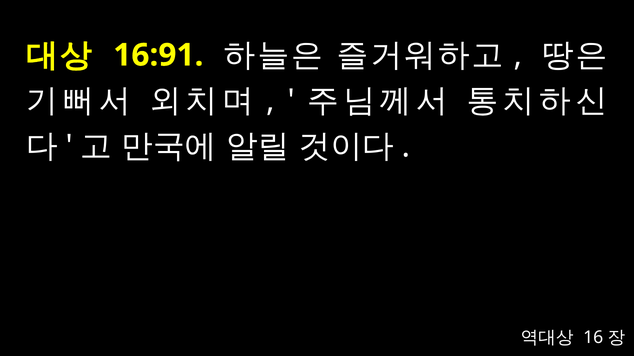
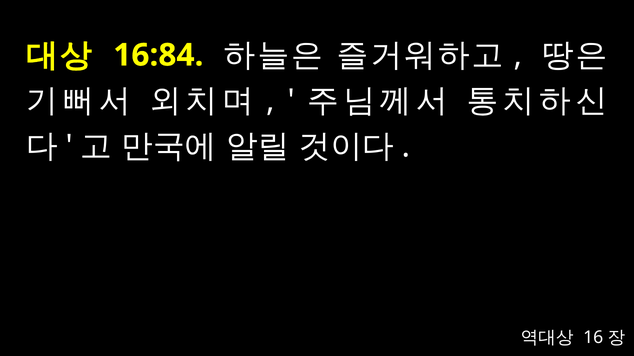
16:91: 16:91 -> 16:84 (158, 55)
